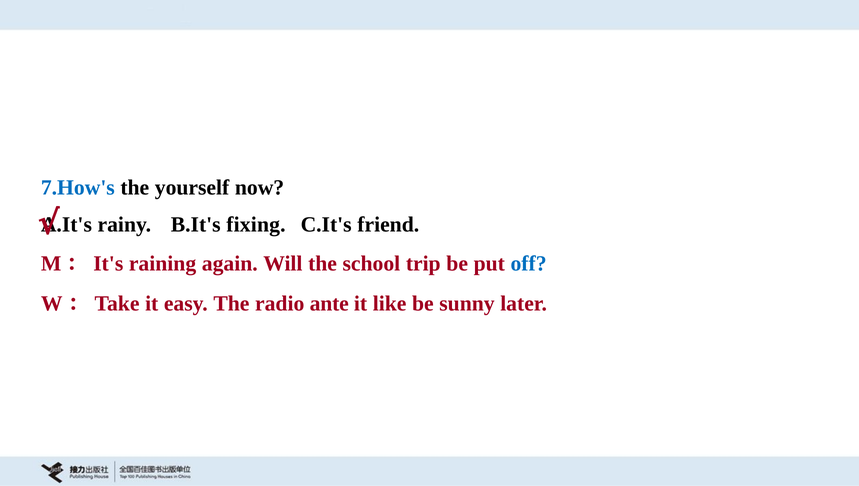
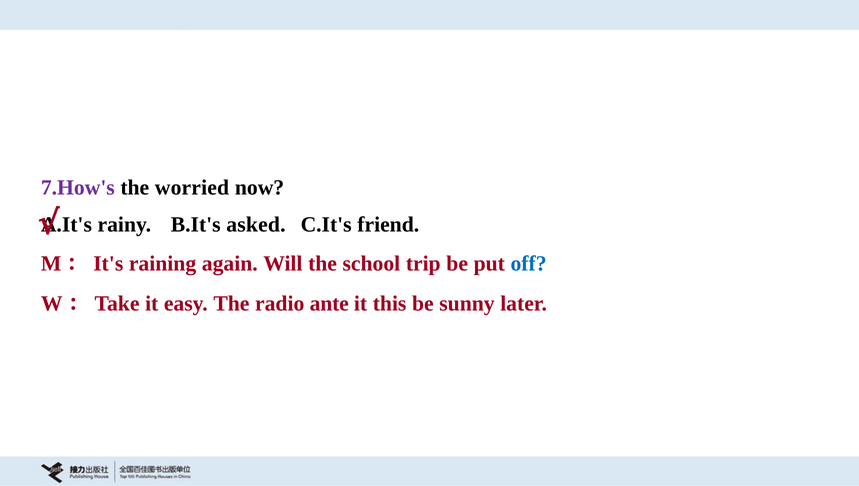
7.How's colour: blue -> purple (78, 187)
yourself: yourself -> worried (192, 187)
fixing: fixing -> asked (256, 225)
like: like -> this (390, 303)
